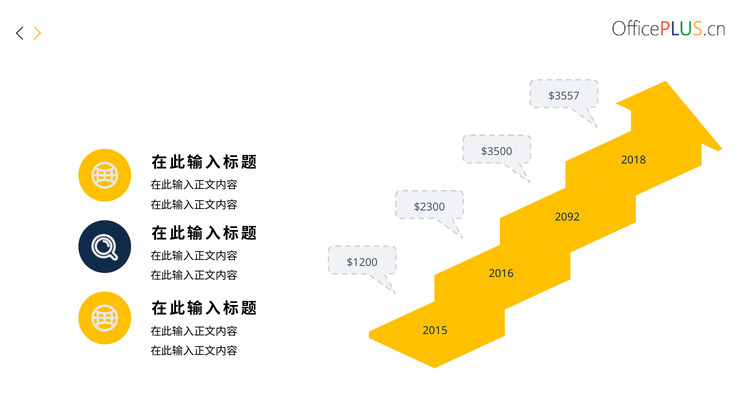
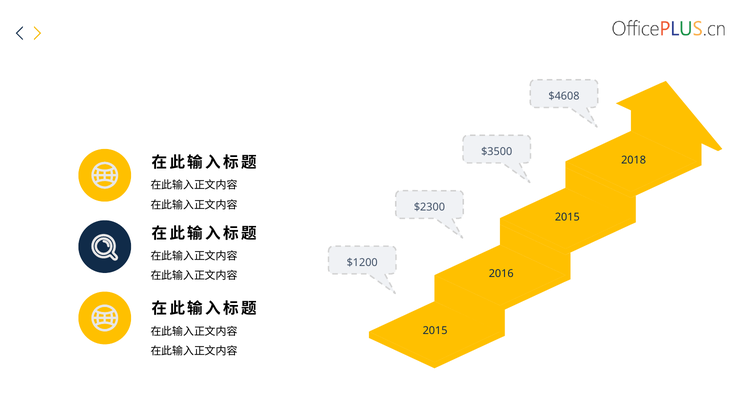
$3557: $3557 -> $4608 (564, 96)
2092: 2092 -> 2015 (567, 217)
